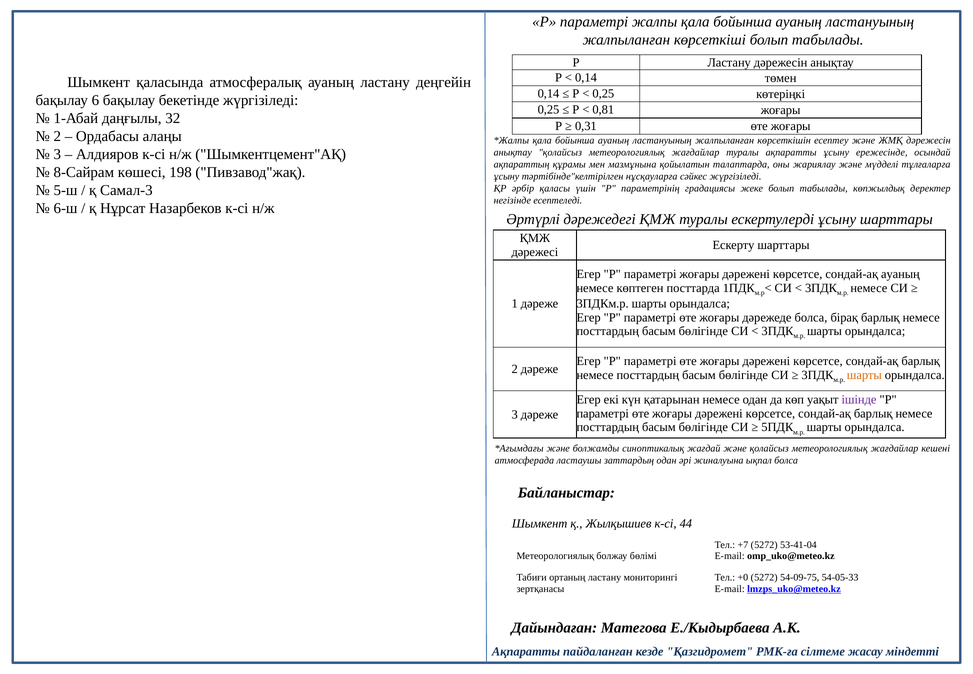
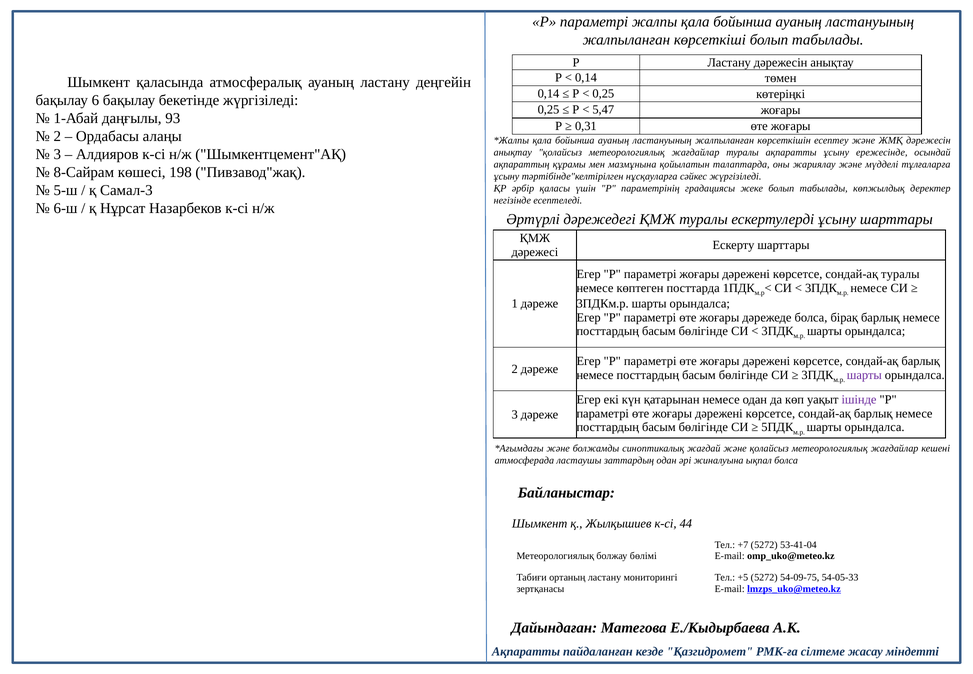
0,81: 0,81 -> 5,47 (603, 110)
32: 32 -> 93 (173, 118)
сондай-ақ ауаның: ауаның -> туралы (900, 274)
шарты colour: orange -> purple (864, 375)
+0: +0 -> +5 (743, 577)
